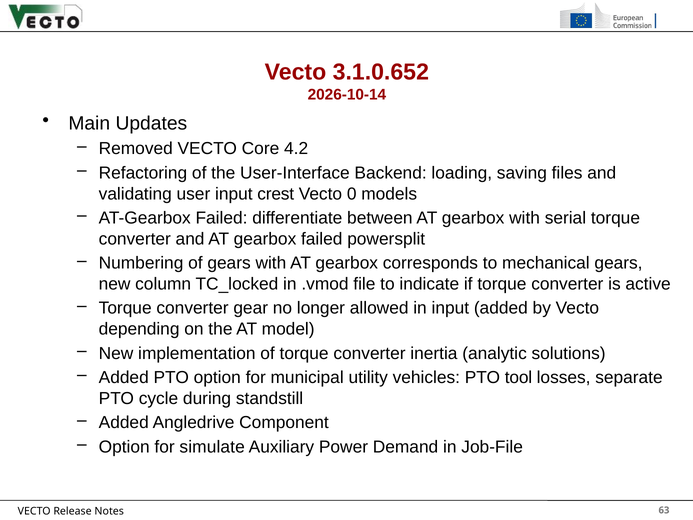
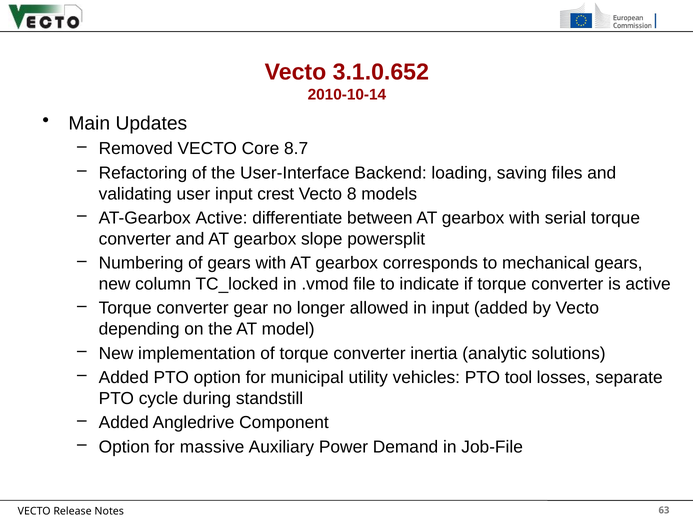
2026-10-14: 2026-10-14 -> 2010-10-14 (347, 95)
4.2: 4.2 -> 8.7 (296, 149)
0: 0 -> 8 (352, 194)
AT-Gearbox Failed: Failed -> Active (221, 218)
gearbox failed: failed -> slope (322, 239)
simulate: simulate -> massive (212, 447)
